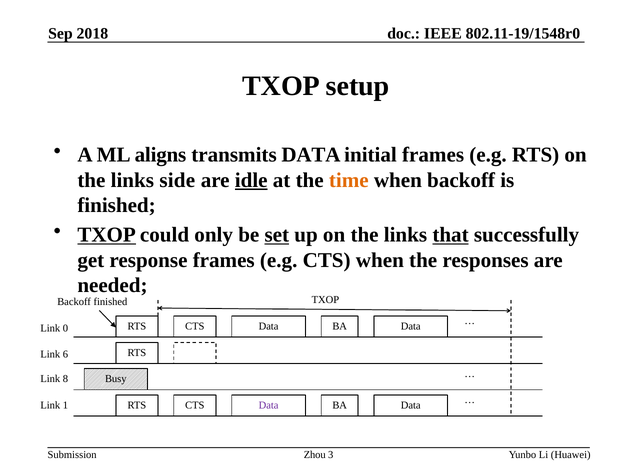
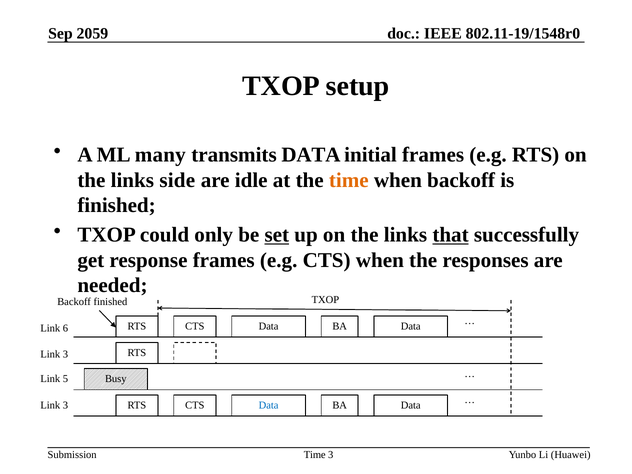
2018: 2018 -> 2059 (92, 34)
aligns: aligns -> many (160, 155)
idle underline: present -> none (251, 180)
TXOP underline: present -> none (107, 235)
0: 0 -> 6 (65, 328)
6: 6 -> 3 (65, 354)
8: 8 -> 5 (65, 379)
1: 1 -> 3 (65, 405)
Data colour: purple -> blue (269, 405)
Zhou: Zhou -> Time (315, 455)
